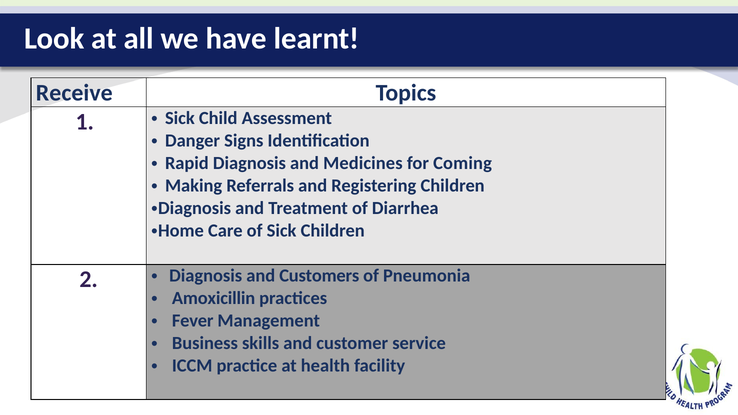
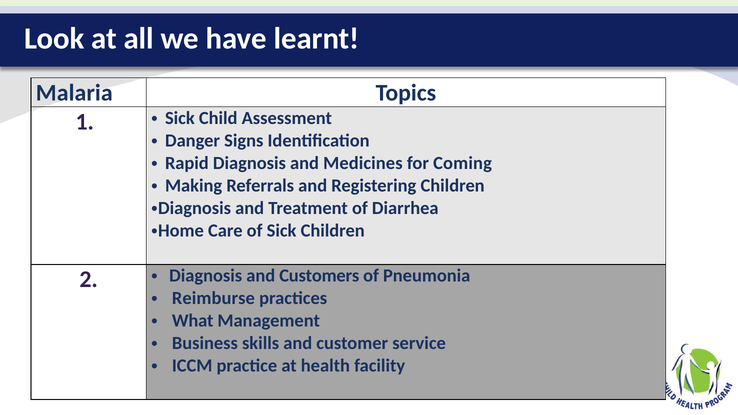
Receive: Receive -> Malaria (74, 93)
Amoxicillin: Amoxicillin -> Reimburse (213, 298)
Fever: Fever -> What (193, 321)
